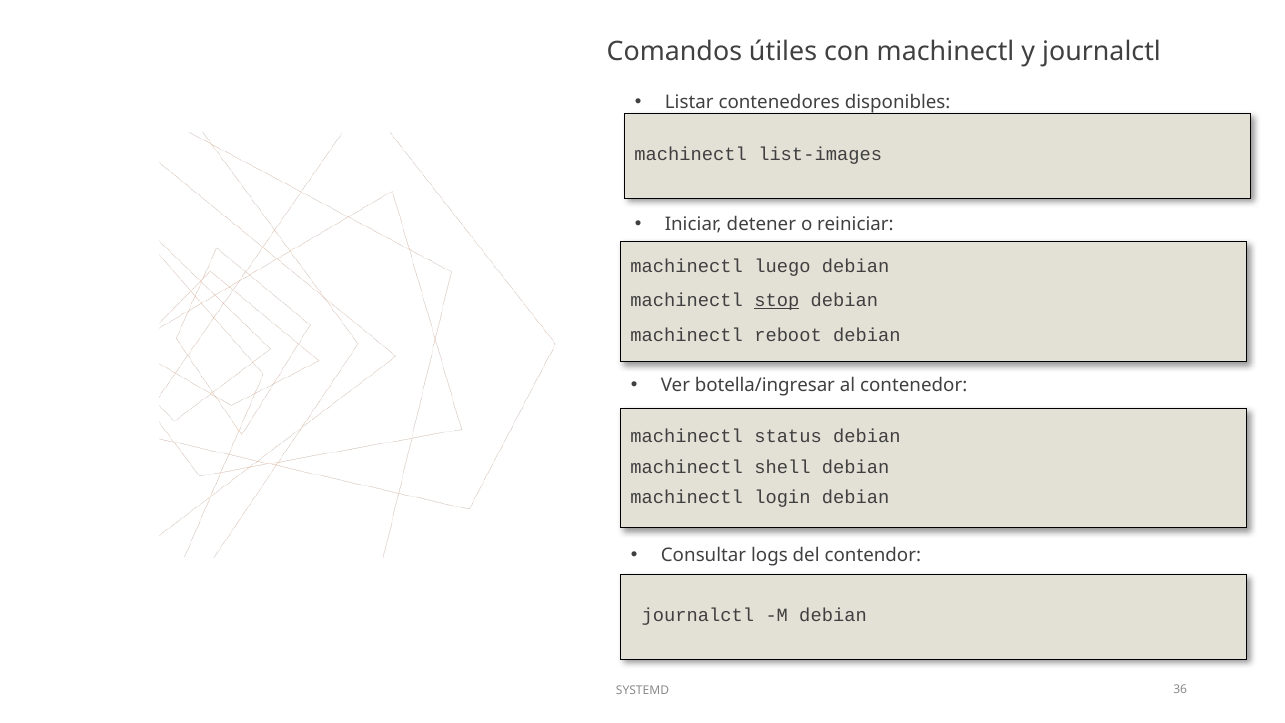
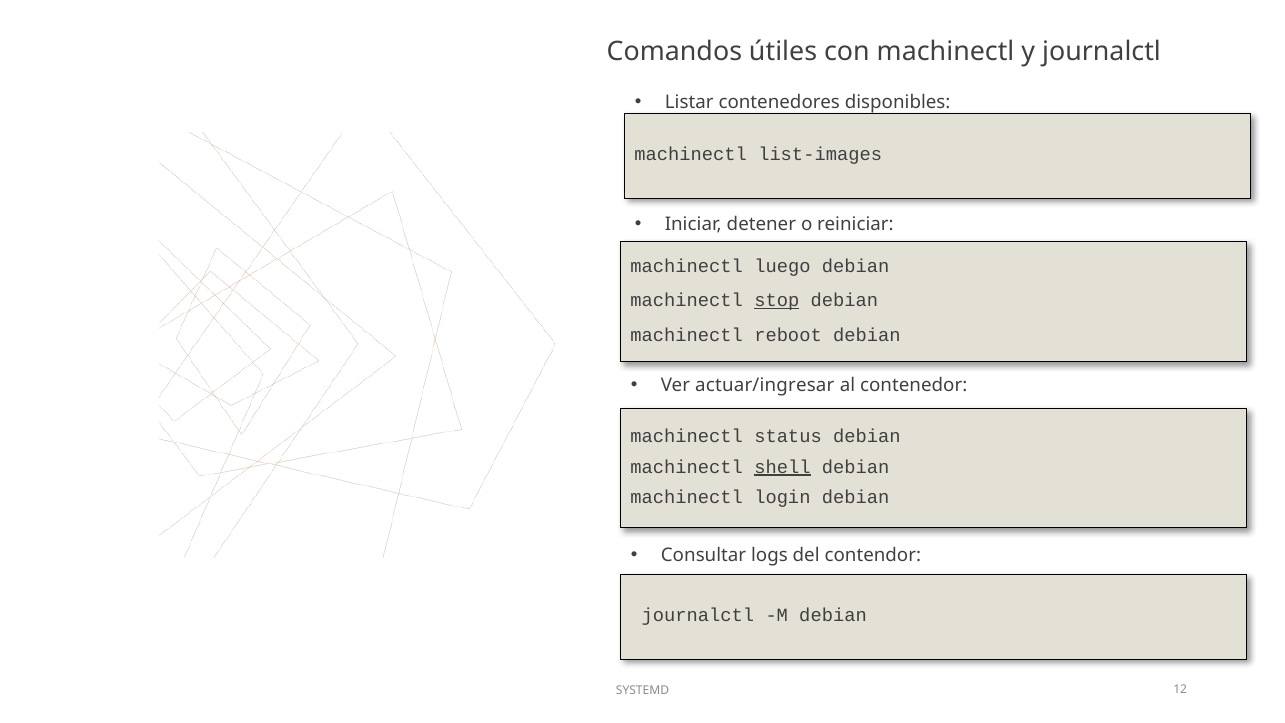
botella/ingresar: botella/ingresar -> actuar/ingresar (765, 385)
shell underline: none -> present (782, 467)
36: 36 -> 12 (1180, 689)
